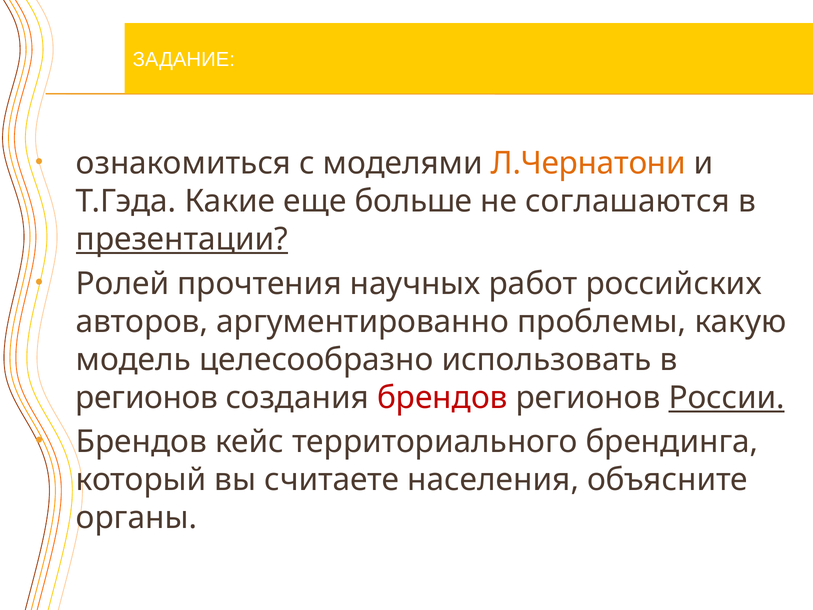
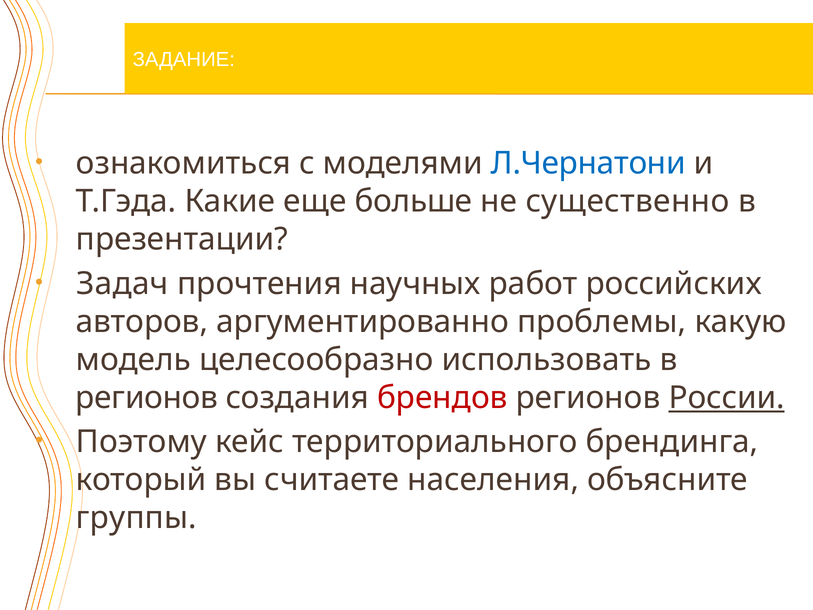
Л.Чернатони colour: orange -> blue (588, 163)
соглашаются: соглашаются -> существенно (627, 201)
презентации underline: present -> none (182, 239)
Ролей: Ролей -> Задач (122, 284)
Брендов: Брендов -> Поэтому (141, 442)
органы: органы -> группы (136, 518)
